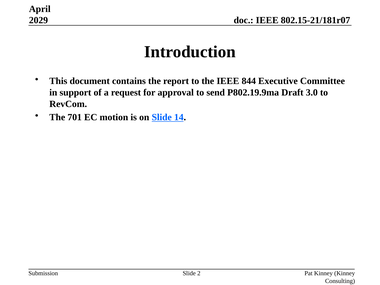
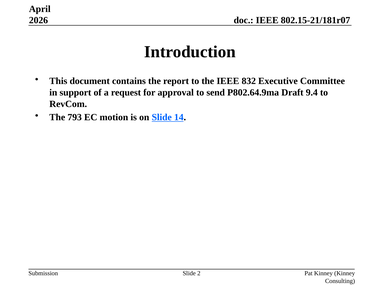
2029: 2029 -> 2026 (38, 20)
844: 844 -> 832 (249, 81)
P802.19.9ma: P802.19.9ma -> P802.64.9ma (253, 93)
3.0: 3.0 -> 9.4 (312, 93)
701: 701 -> 793 (75, 117)
